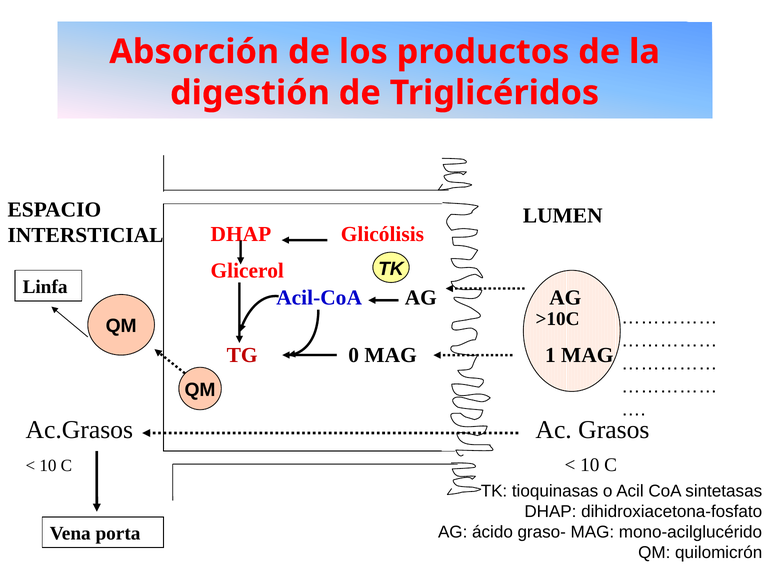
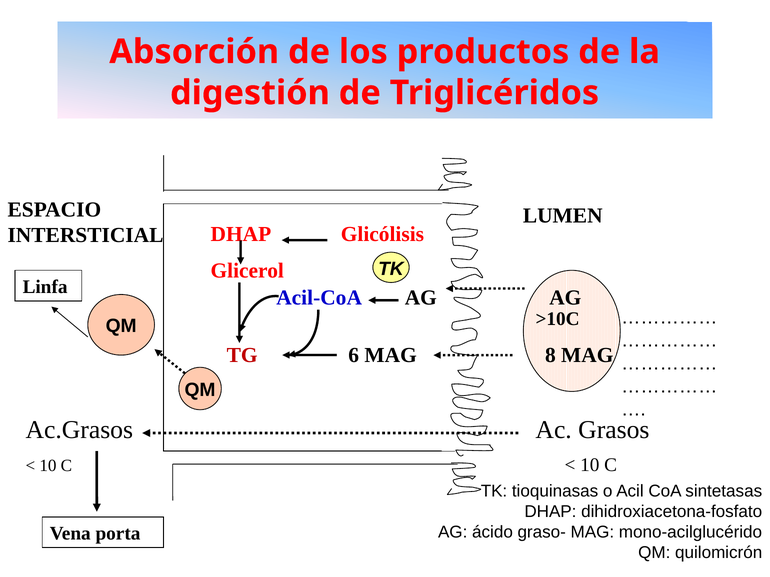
0: 0 -> 6 (354, 355)
1: 1 -> 8 (550, 355)
